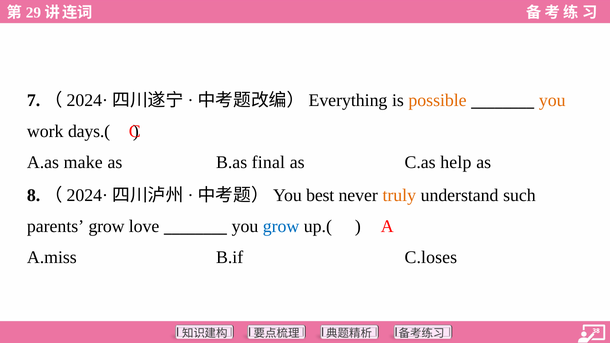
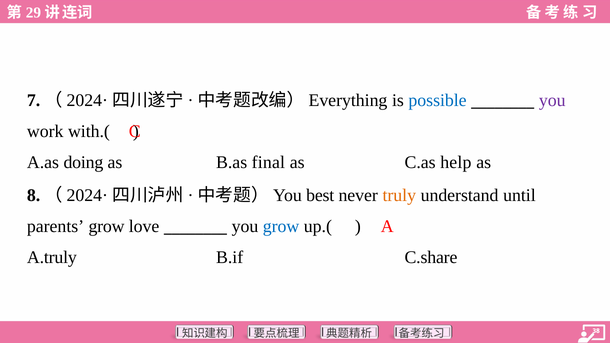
possible colour: orange -> blue (438, 101)
you colour: orange -> purple (552, 101)
days.(: days.( -> with.( (89, 132)
make: make -> doing (83, 163)
such: such -> until (519, 195)
A.miss: A.miss -> A.truly (52, 258)
C.loses: C.loses -> C.share (431, 258)
